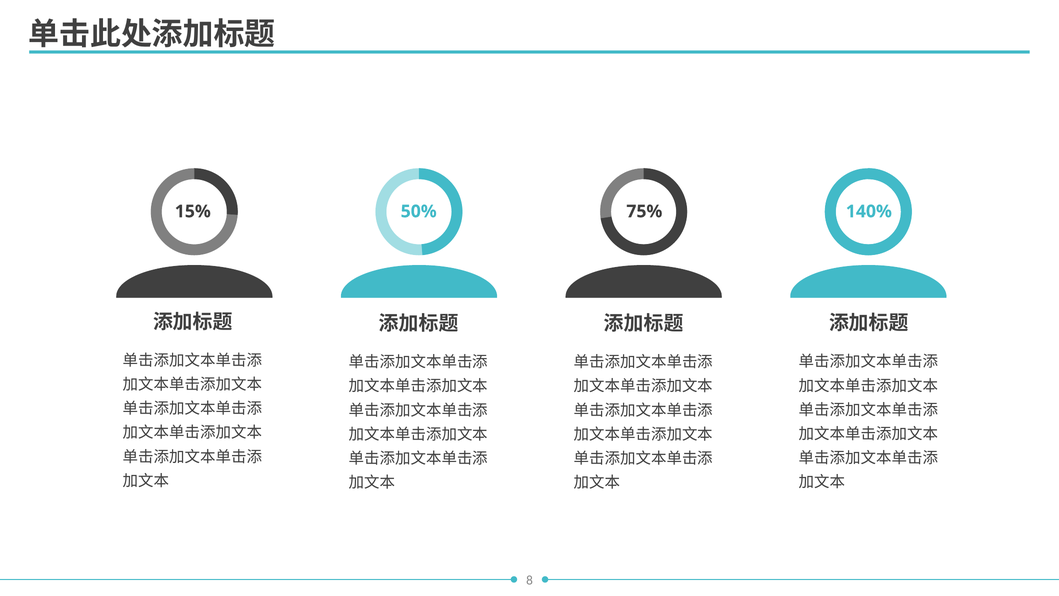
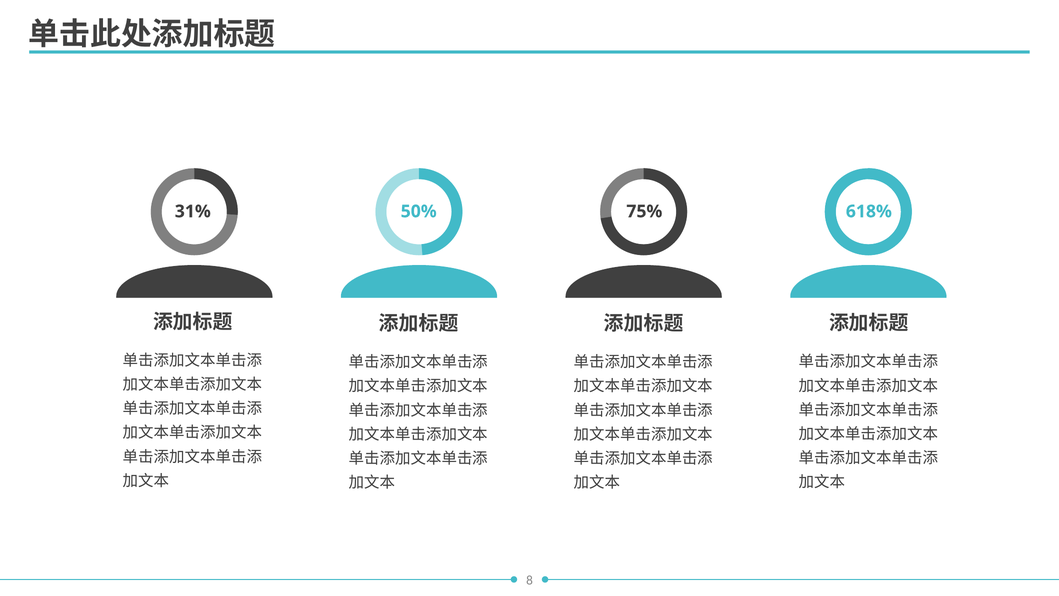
15%: 15% -> 31% (193, 211)
140%: 140% -> 618% (869, 211)
